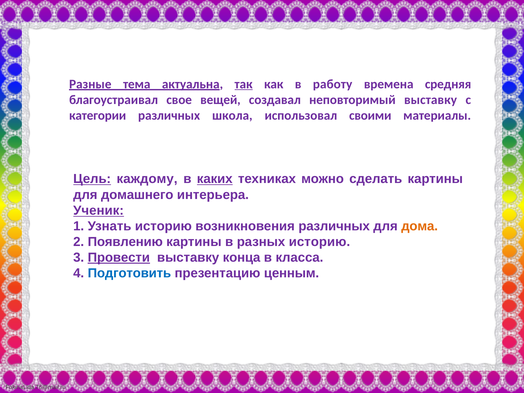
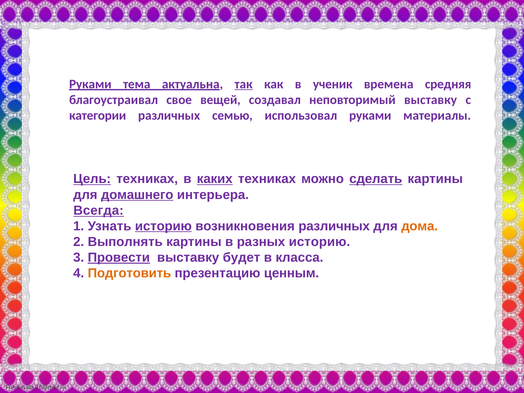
Разные: Разные -> Руками (90, 84)
работу: работу -> ученик (333, 84)
школа: школа -> семью (232, 115)
использовал своими: своими -> руками (370, 115)
Цель каждому: каждому -> техниках (147, 179)
сделать underline: none -> present (376, 179)
домашнего underline: none -> present (137, 195)
Ученик: Ученик -> Всегда (99, 210)
историю underline: none -> present (163, 226)
Появлению: Появлению -> Выполнять (125, 242)
конца: конца -> будет (242, 258)
Подготовить colour: blue -> orange (129, 273)
